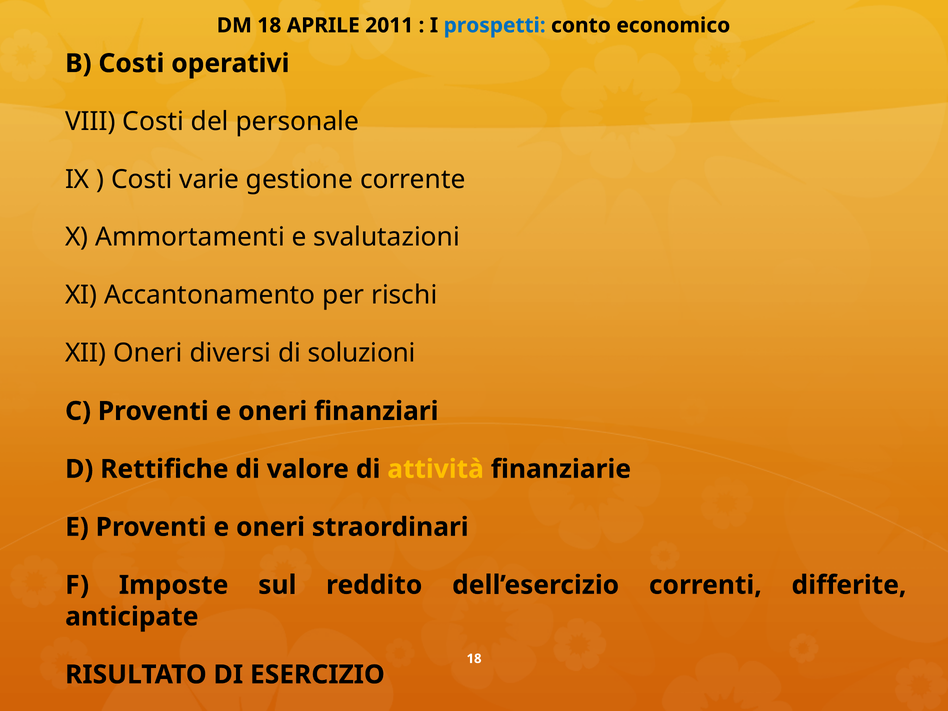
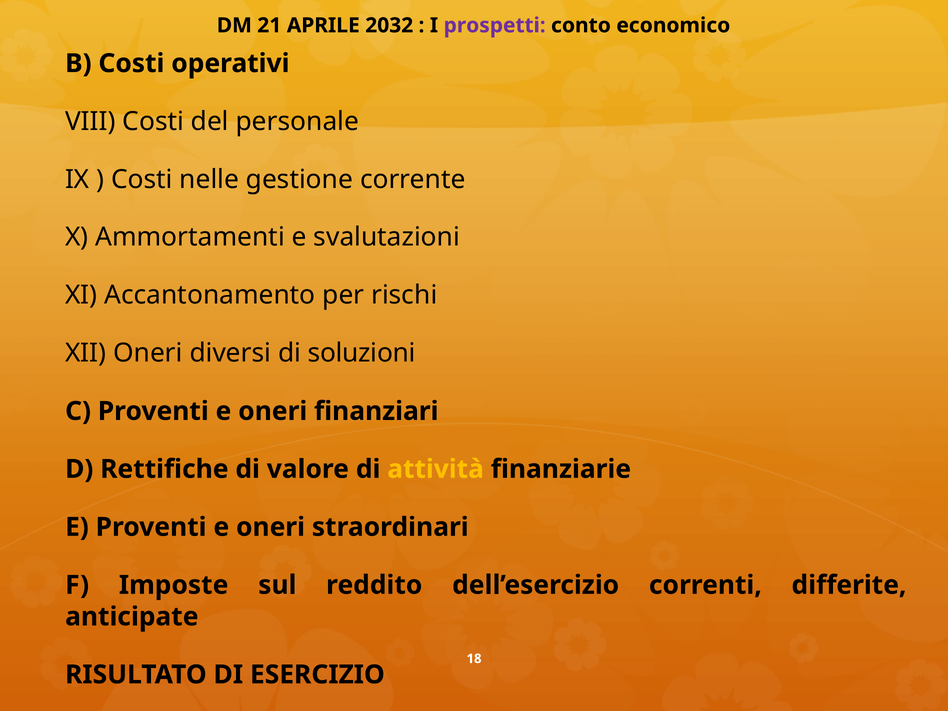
DM 18: 18 -> 21 (269, 25)
2011: 2011 -> 2032 (389, 25)
prospetti colour: blue -> purple (495, 25)
varie: varie -> nelle (209, 179)
